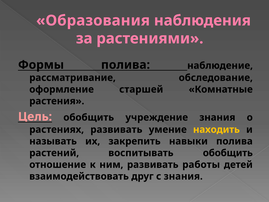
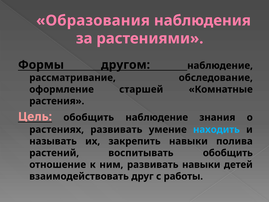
Формы полива: полива -> другом (126, 65)
обобщить учреждение: учреждение -> наблюдение (157, 117)
находить colour: yellow -> light blue (216, 129)
развивать работы: работы -> навыки (201, 164)
с знания: знания -> работы (183, 176)
